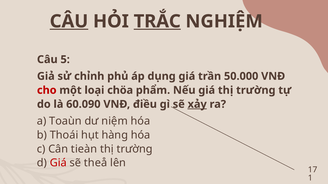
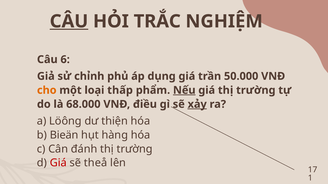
TRẮC underline: present -> none (157, 21)
5: 5 -> 6 (65, 60)
cho colour: red -> orange (47, 90)
chöa: chöa -> thấp (120, 90)
Nếu underline: none -> present (184, 90)
60.090: 60.090 -> 68.000 (83, 104)
Toaùn: Toaùn -> Löông (65, 121)
niệm: niệm -> thiện (115, 121)
Thoái: Thoái -> Bieän (64, 135)
tieàn: tieàn -> đánh (84, 149)
